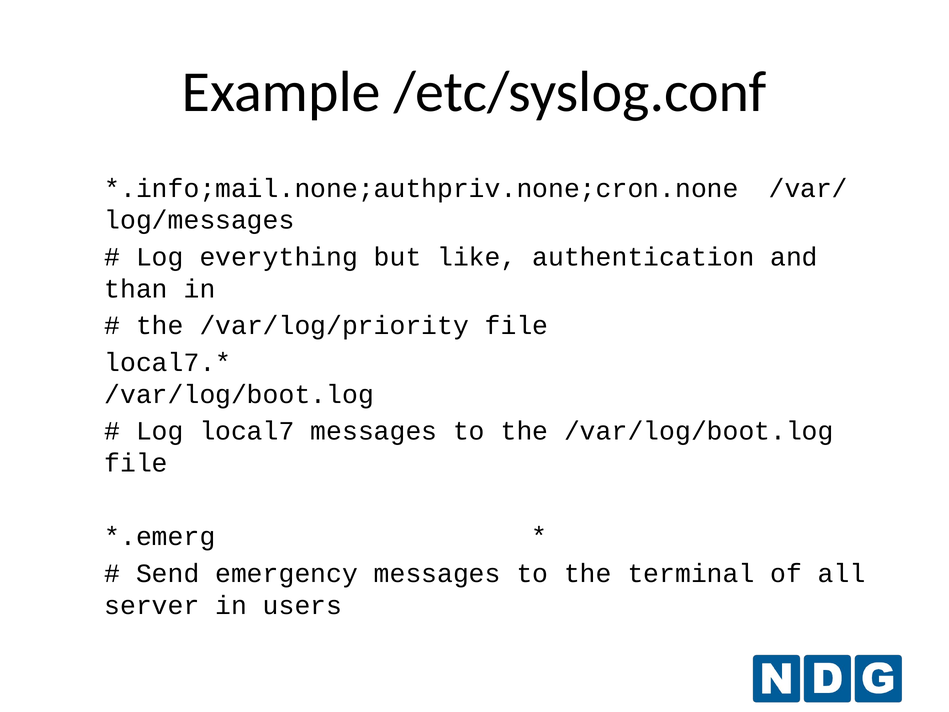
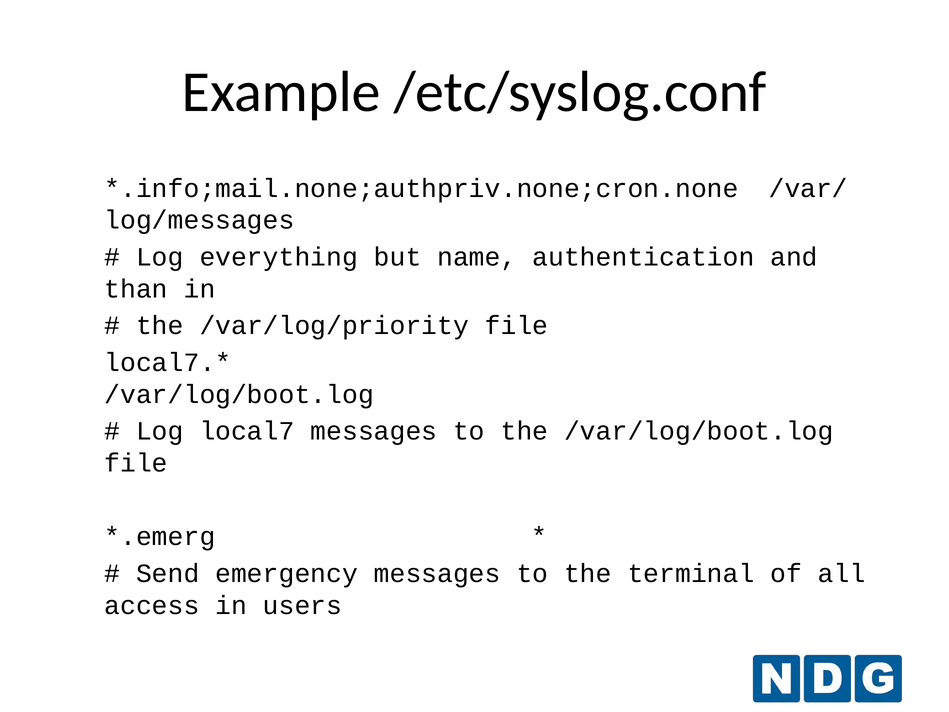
like: like -> name (477, 257)
server: server -> access (152, 605)
